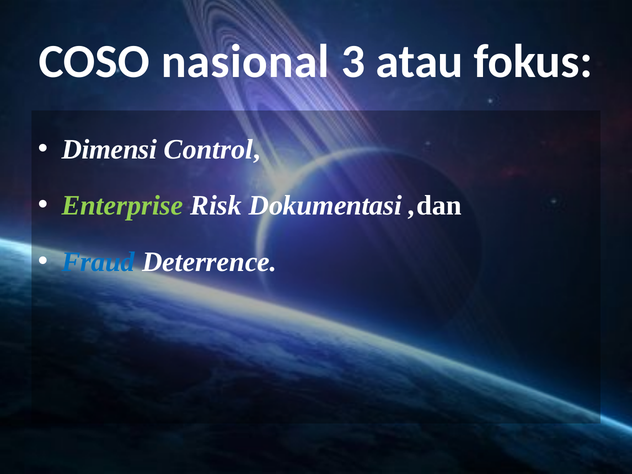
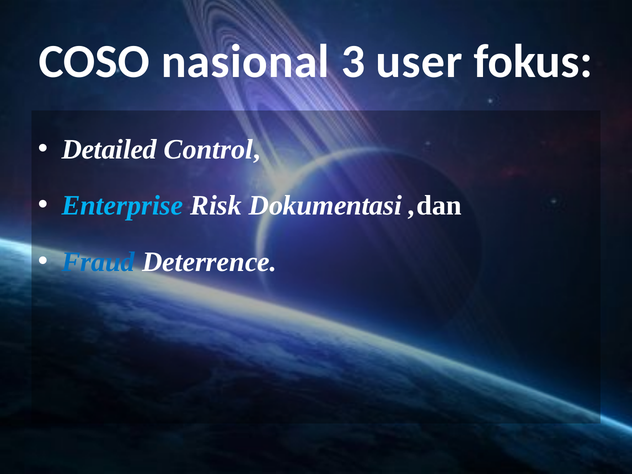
atau: atau -> user (419, 62)
Dimensi: Dimensi -> Detailed (109, 149)
Enterprise colour: light green -> light blue (122, 206)
